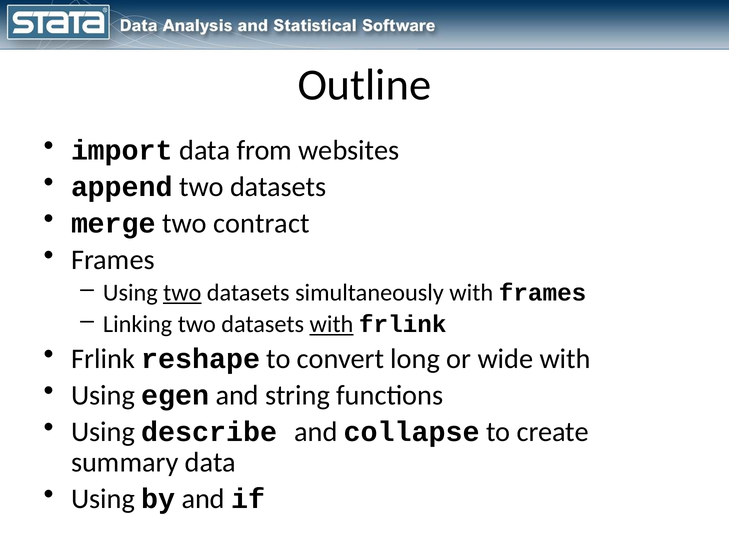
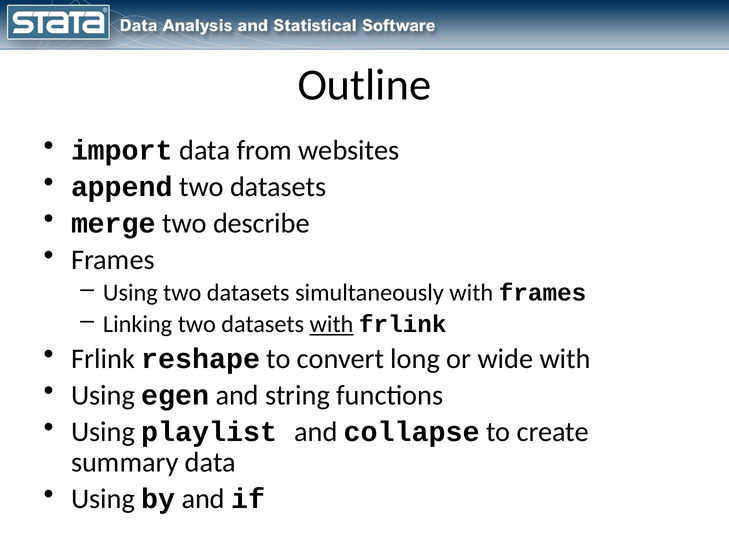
contract: contract -> describe (261, 223)
two underline: present -> none (182, 293)
describe: describe -> playlist (209, 432)
